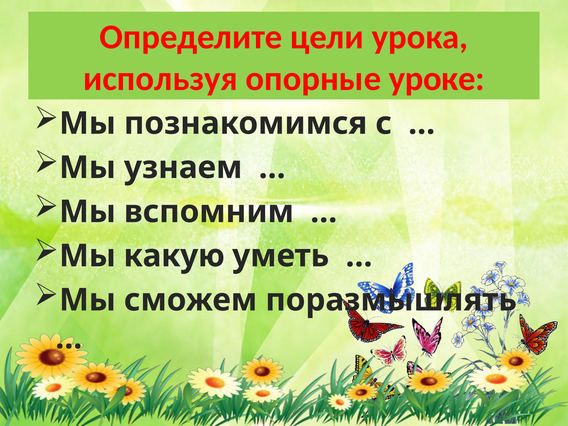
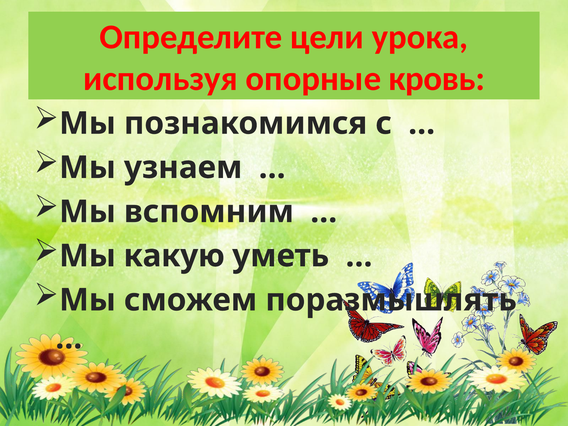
уроке: уроке -> кровь (437, 79)
